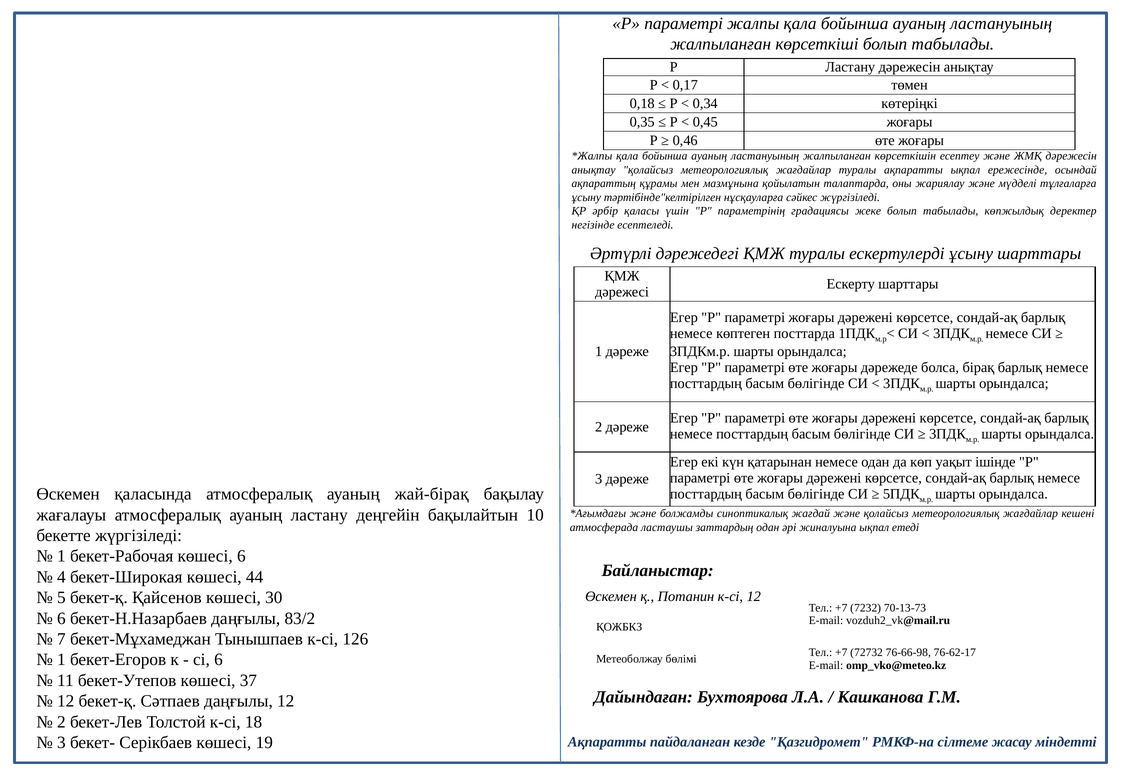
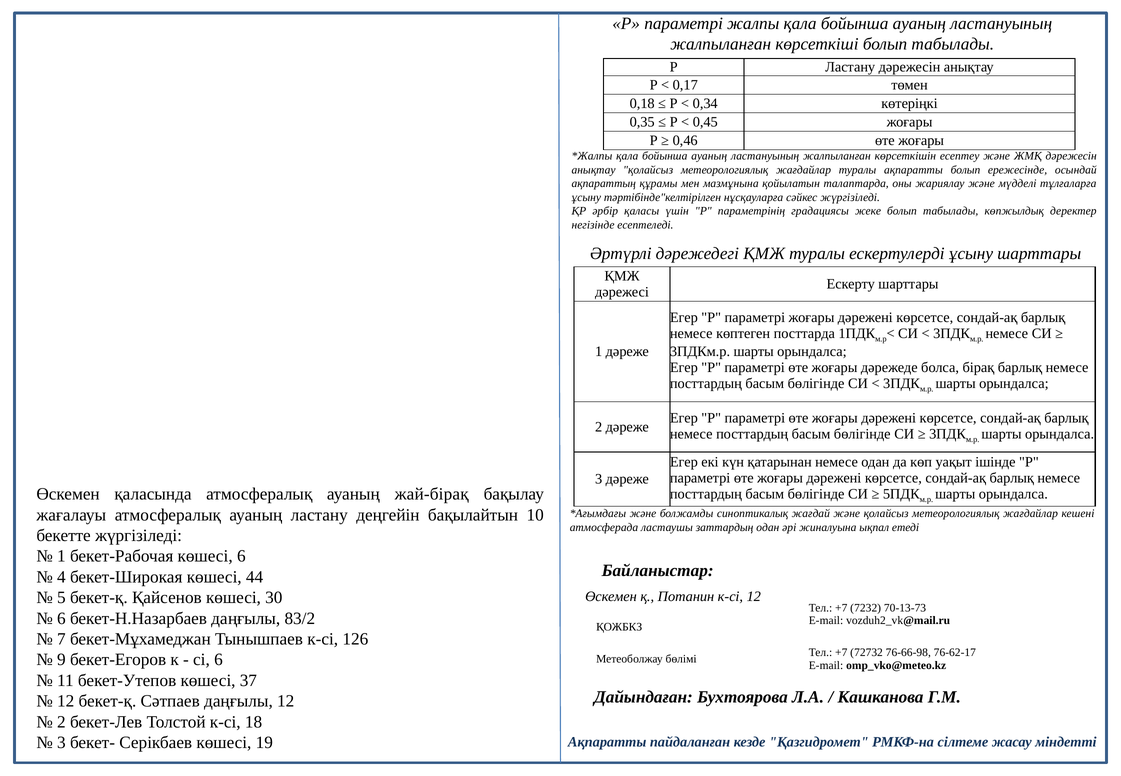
ақпаратты ықпал: ықпал -> болып (965, 170)
1: 1 -> 9 (61, 660)
